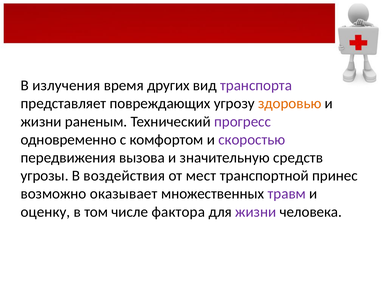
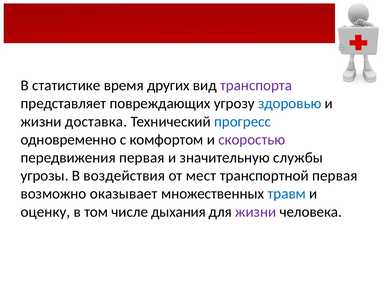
излучения: излучения -> статистике (66, 86)
здоровью colour: orange -> blue (290, 104)
раненым: раненым -> доставка (96, 122)
прогресс colour: purple -> blue (243, 122)
передвижения вызова: вызова -> первая (142, 158)
средств: средств -> службы (298, 158)
транспортной принес: принес -> первая (335, 176)
травм colour: purple -> blue (287, 194)
фактора: фактора -> дыхания (178, 212)
